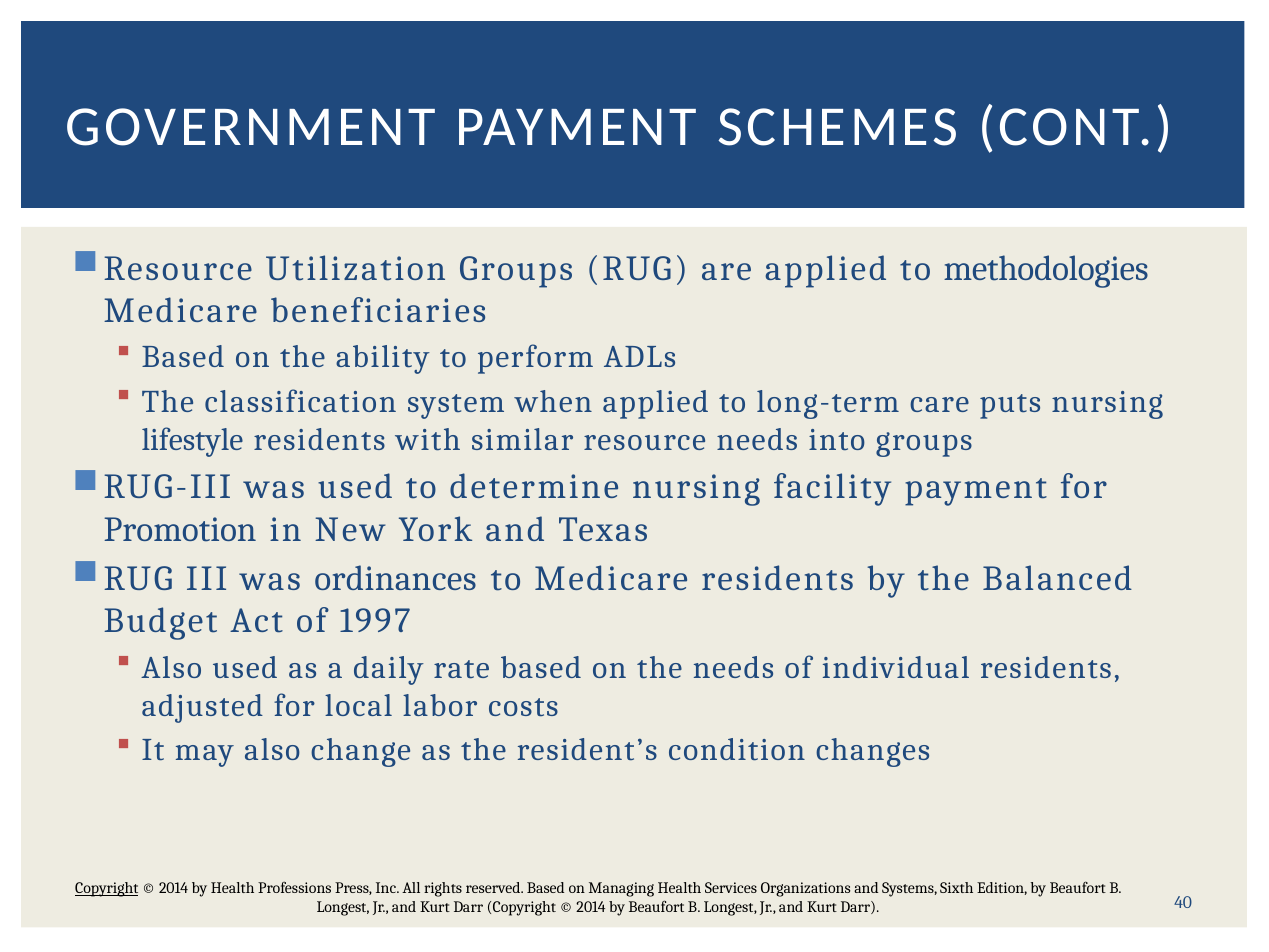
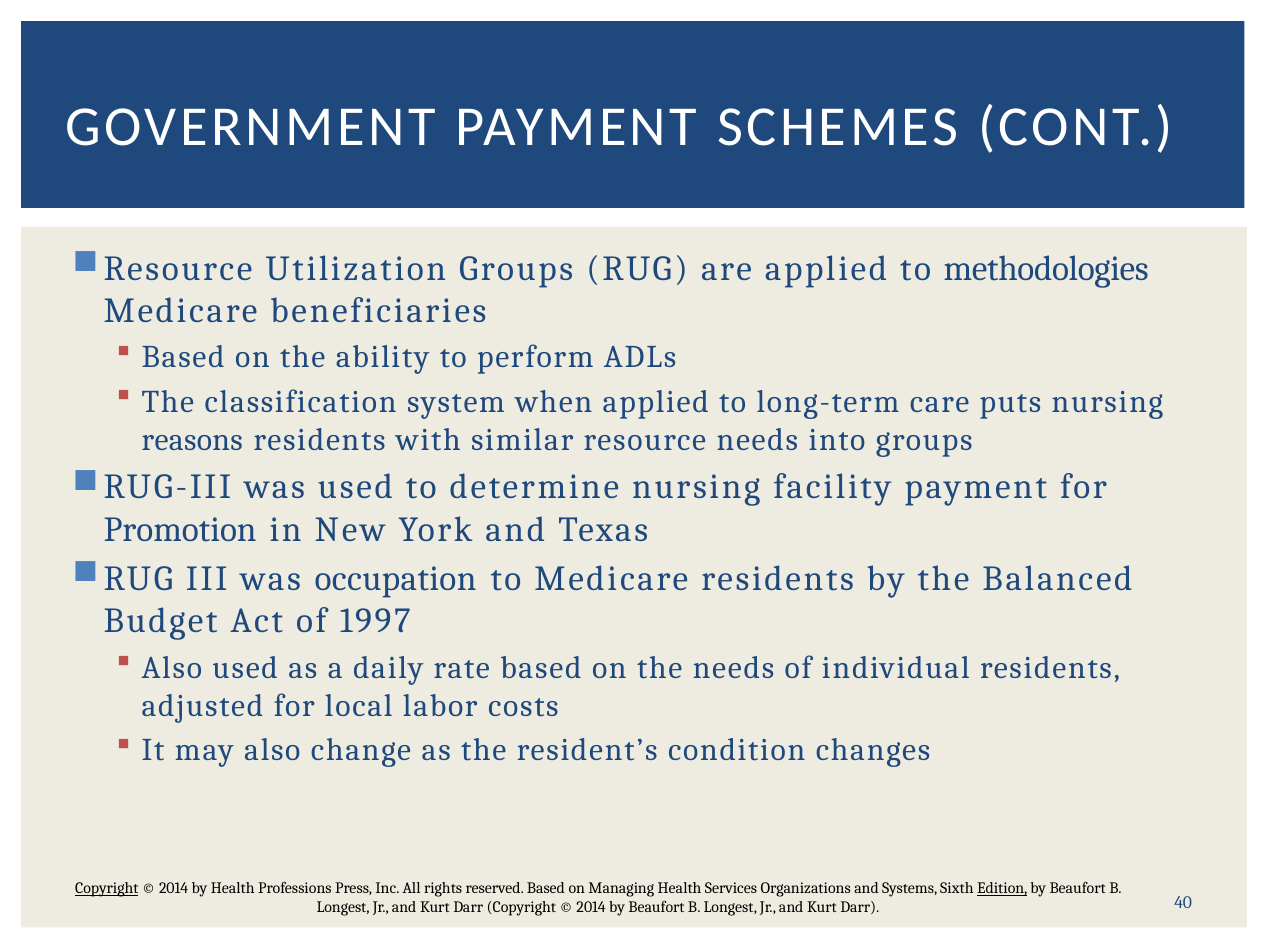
lifestyle: lifestyle -> reasons (192, 440)
ordinances: ordinances -> occupation (396, 579)
Edition underline: none -> present (1002, 888)
